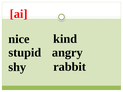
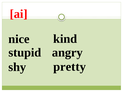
rabbit: rabbit -> pretty (70, 67)
